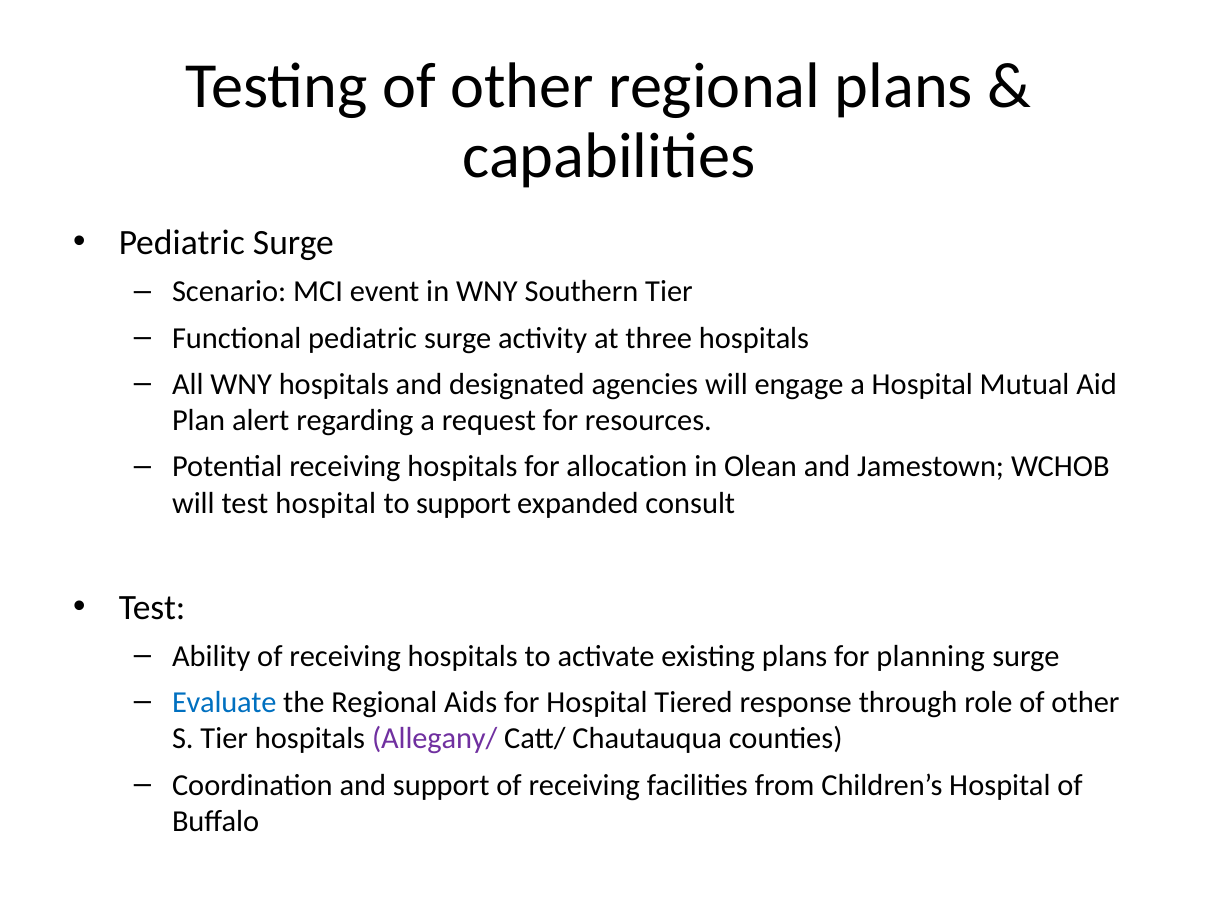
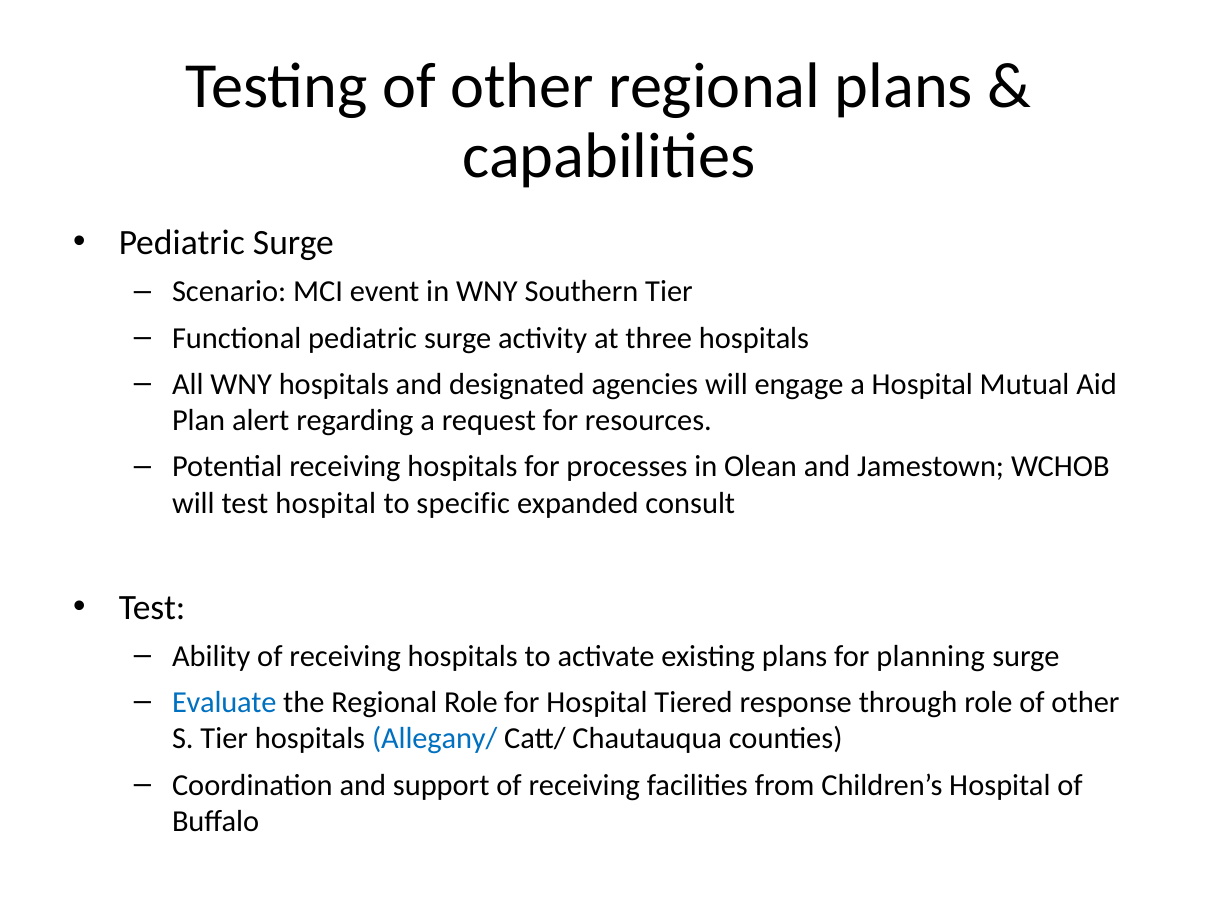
allocation: allocation -> processes (627, 466)
to support: support -> specific (463, 503)
Regional Aids: Aids -> Role (471, 702)
Allegany/ colour: purple -> blue (435, 738)
